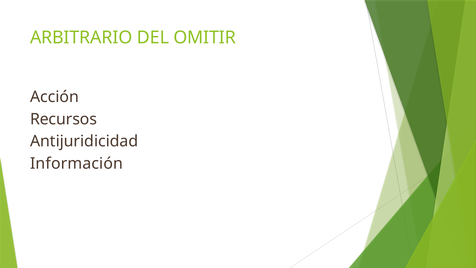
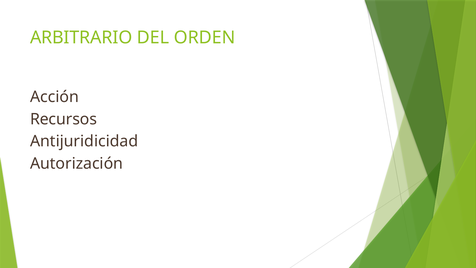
OMITIR: OMITIR -> ORDEN (205, 38)
Información: Información -> Autorización (77, 163)
